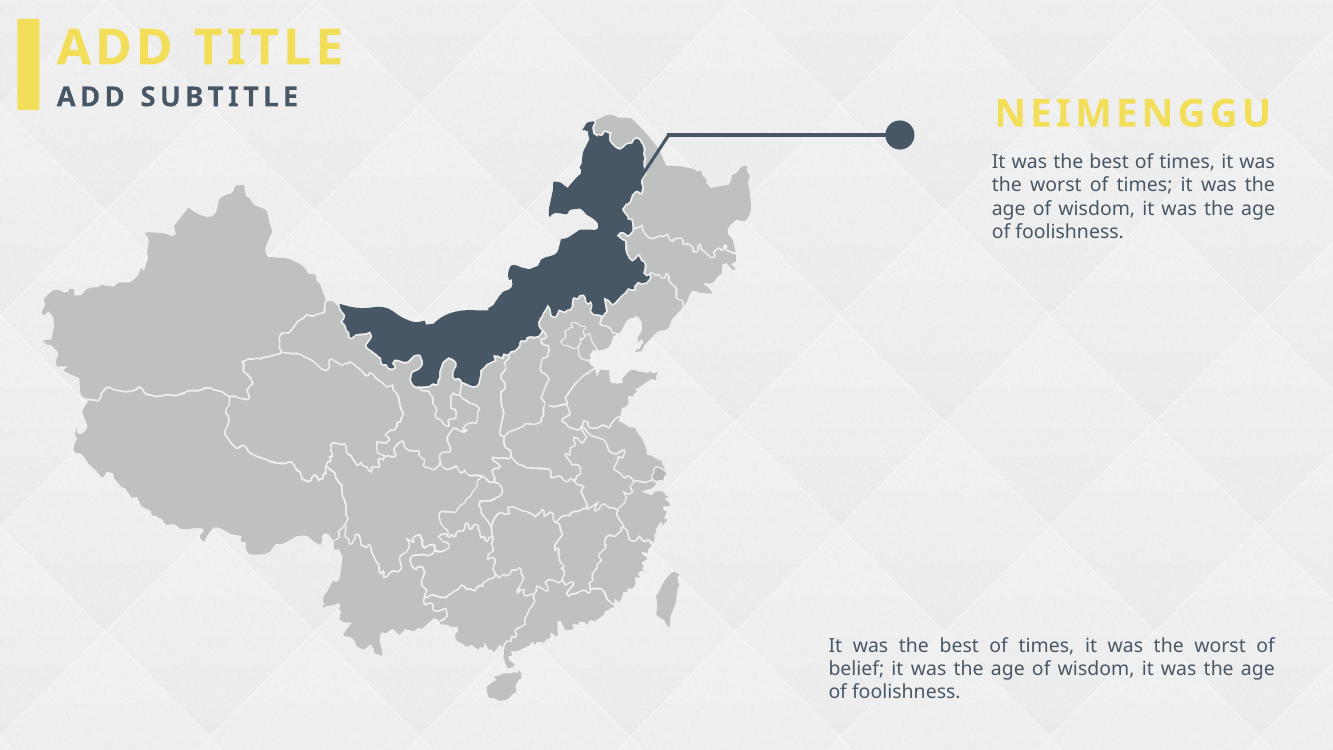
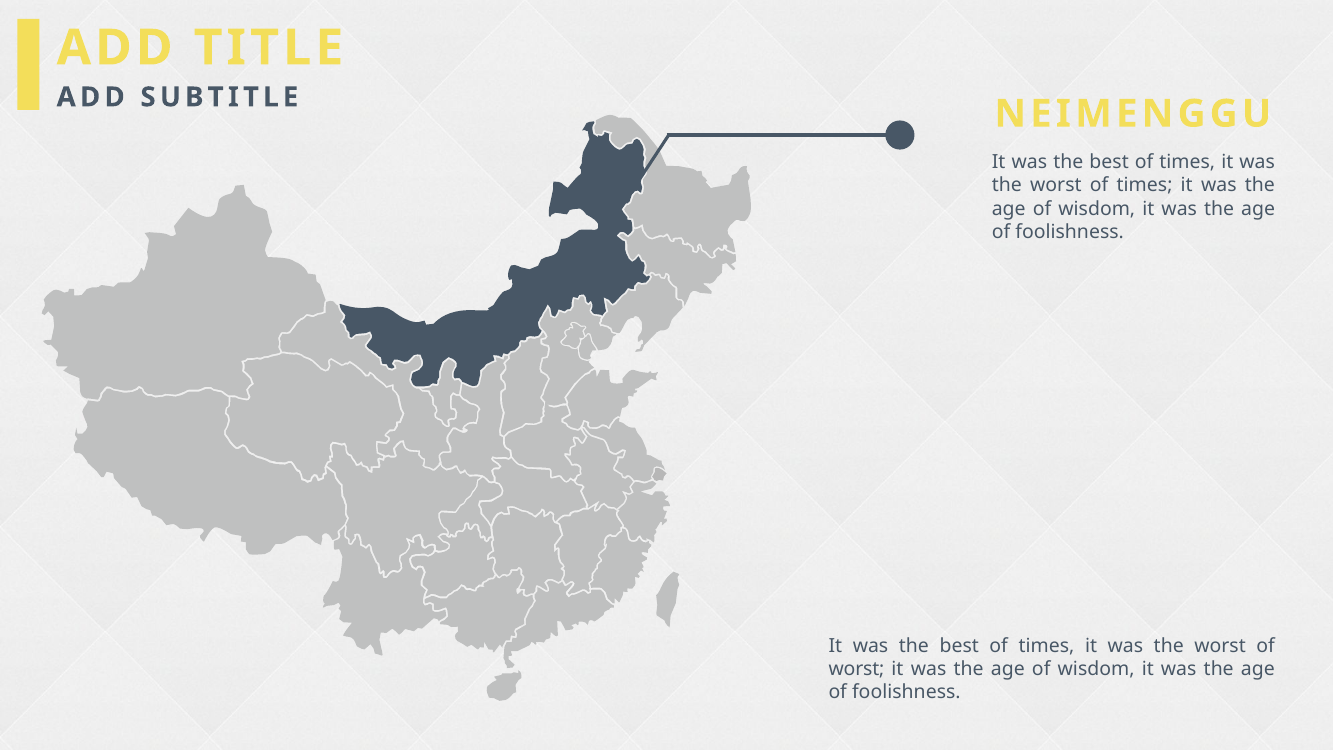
belief: belief -> worst (856, 669)
